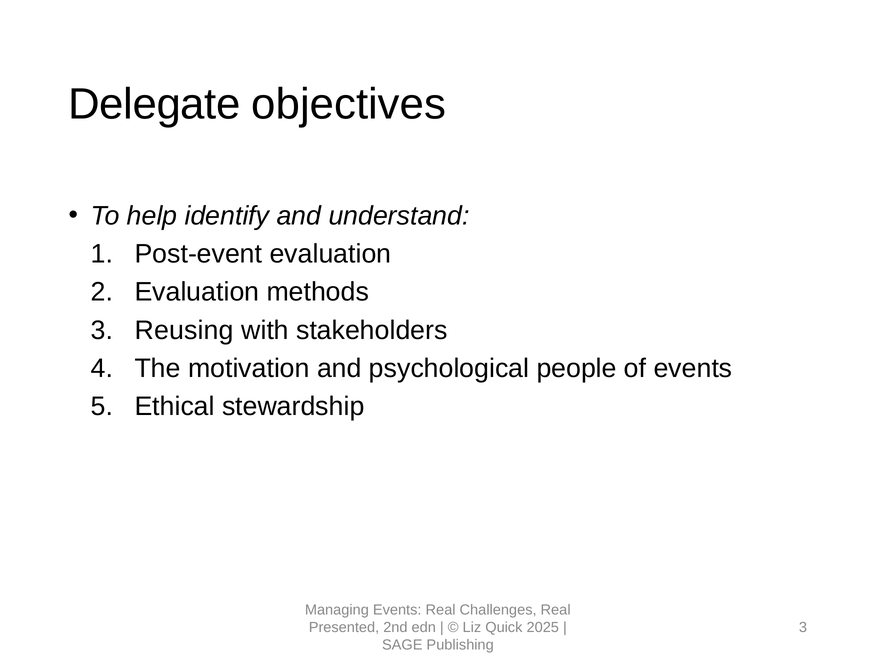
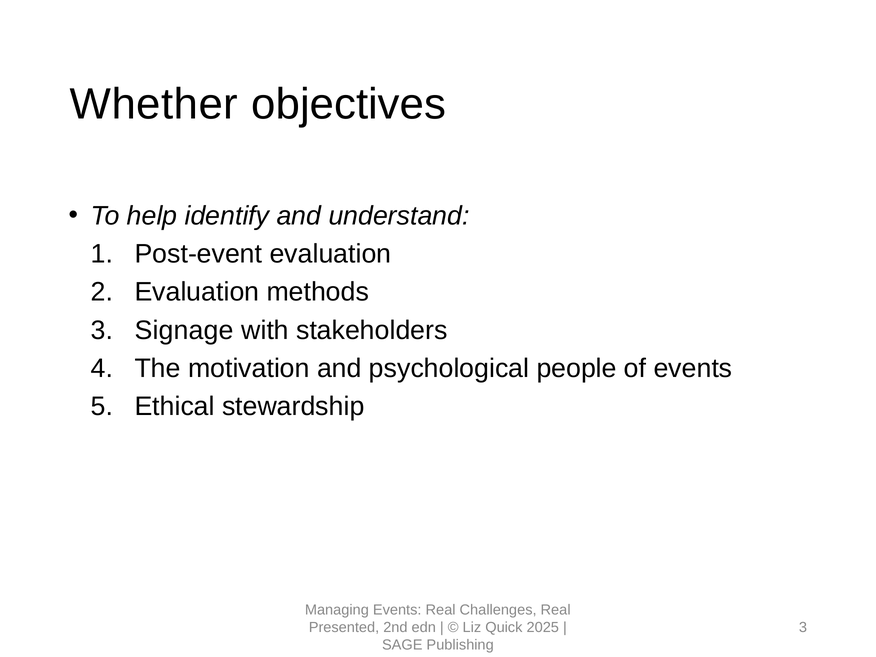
Delegate: Delegate -> Whether (154, 104)
Reusing: Reusing -> Signage (184, 330)
